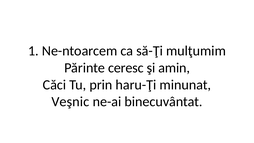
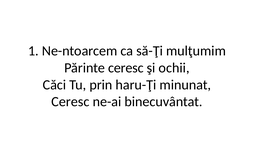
amin: amin -> ochii (174, 68)
Veşnic: Veşnic -> Ceresc (70, 102)
